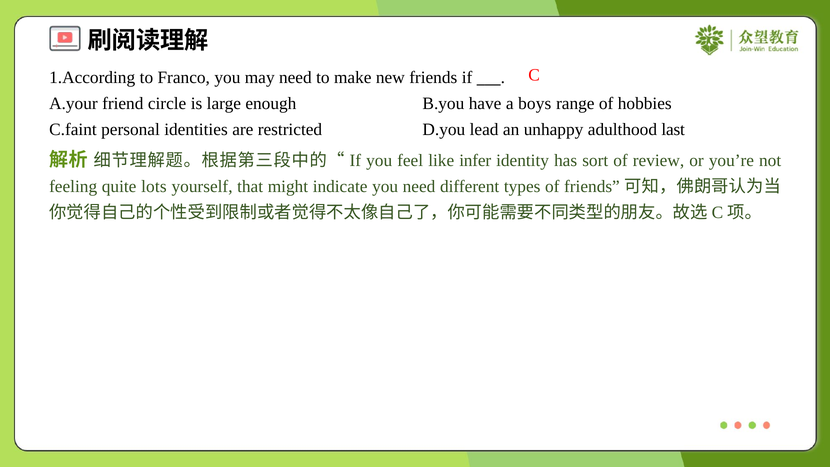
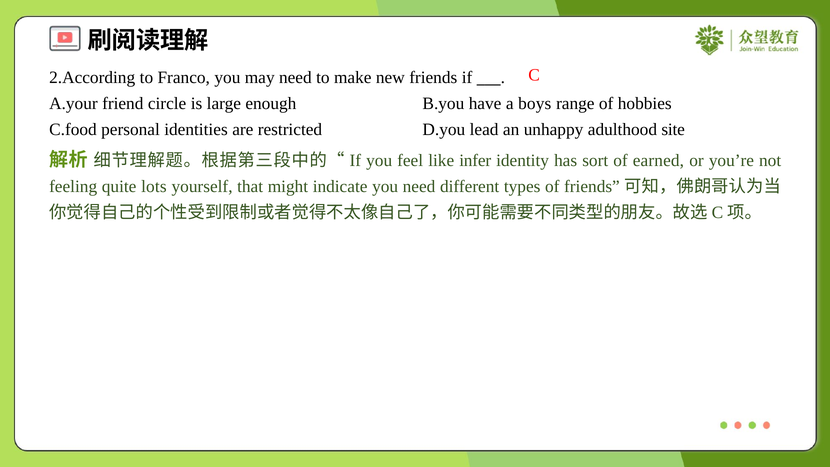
1.According: 1.According -> 2.According (92, 78)
C.faint: C.faint -> C.food (73, 130)
last: last -> site (673, 130)
review: review -> earned (658, 160)
